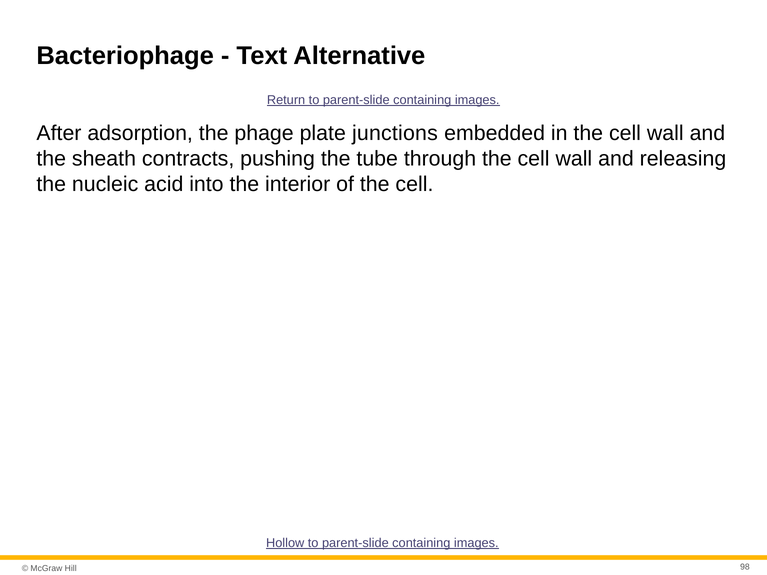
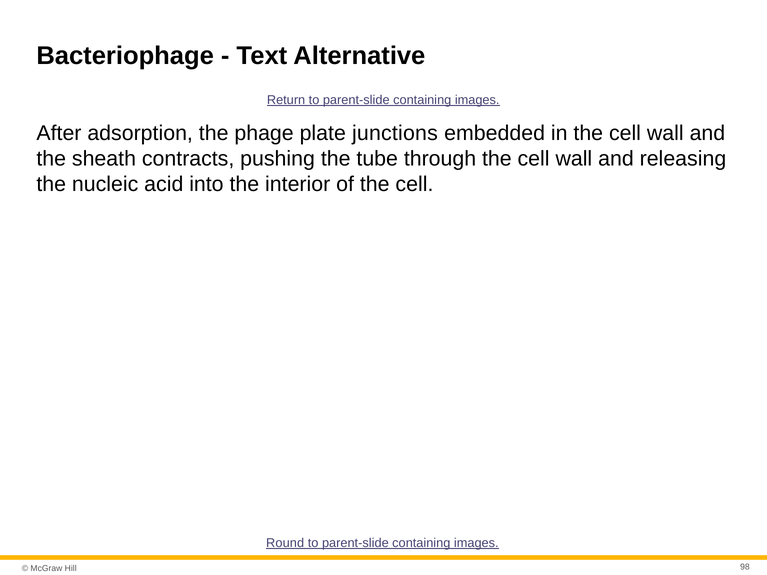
Hollow: Hollow -> Round (285, 543)
